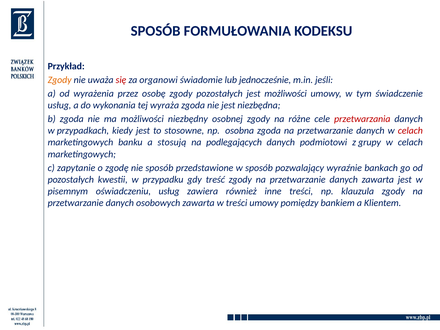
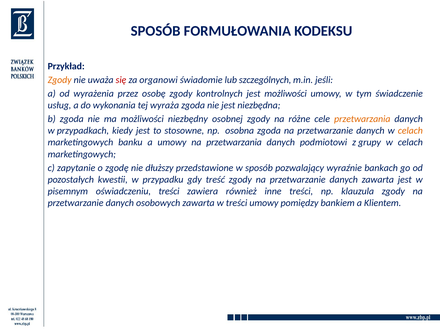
jednocześnie: jednocześnie -> szczególnych (265, 80)
zgody pozostałych: pozostałych -> kontrolnych (220, 94)
przetwarzania colour: red -> orange (362, 119)
celach colour: red -> orange (410, 131)
a stosują: stosują -> umowy (172, 142)
na podlegających: podlegających -> przetwarzania (234, 142)
nie sposób: sposób -> dłuższy (159, 168)
oświadczeniu usług: usług -> treści (169, 191)
